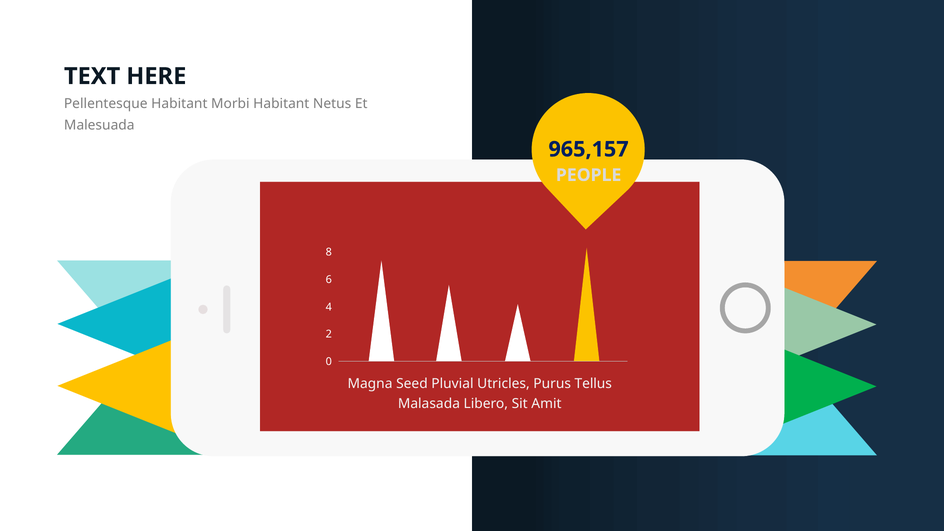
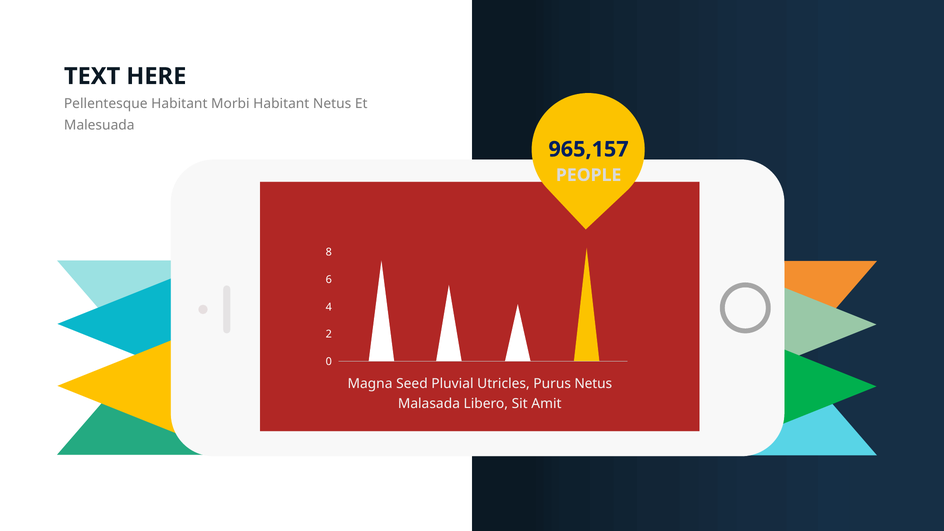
Purus Tellus: Tellus -> Netus (593, 384)
